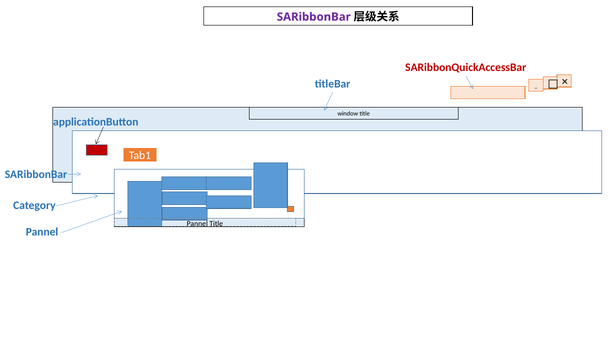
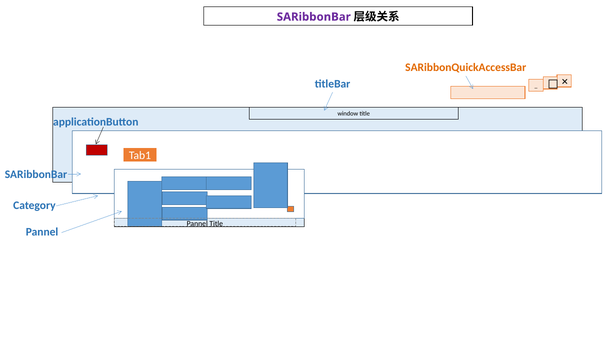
SARibbonQuickAccessBar colour: red -> orange (466, 68)
